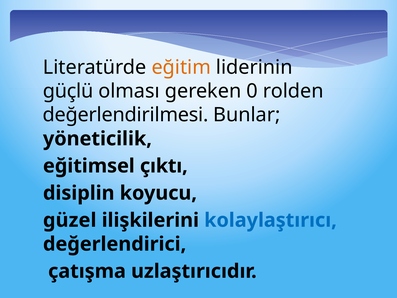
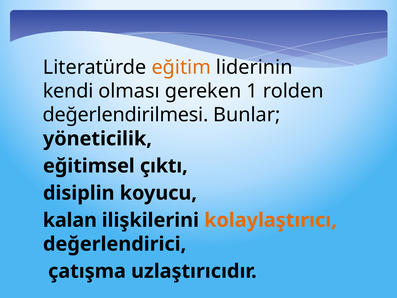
güçlü: güçlü -> kendi (68, 91)
0: 0 -> 1 (252, 91)
güzel: güzel -> kalan (70, 220)
kolaylaştırıcı colour: blue -> orange (270, 220)
